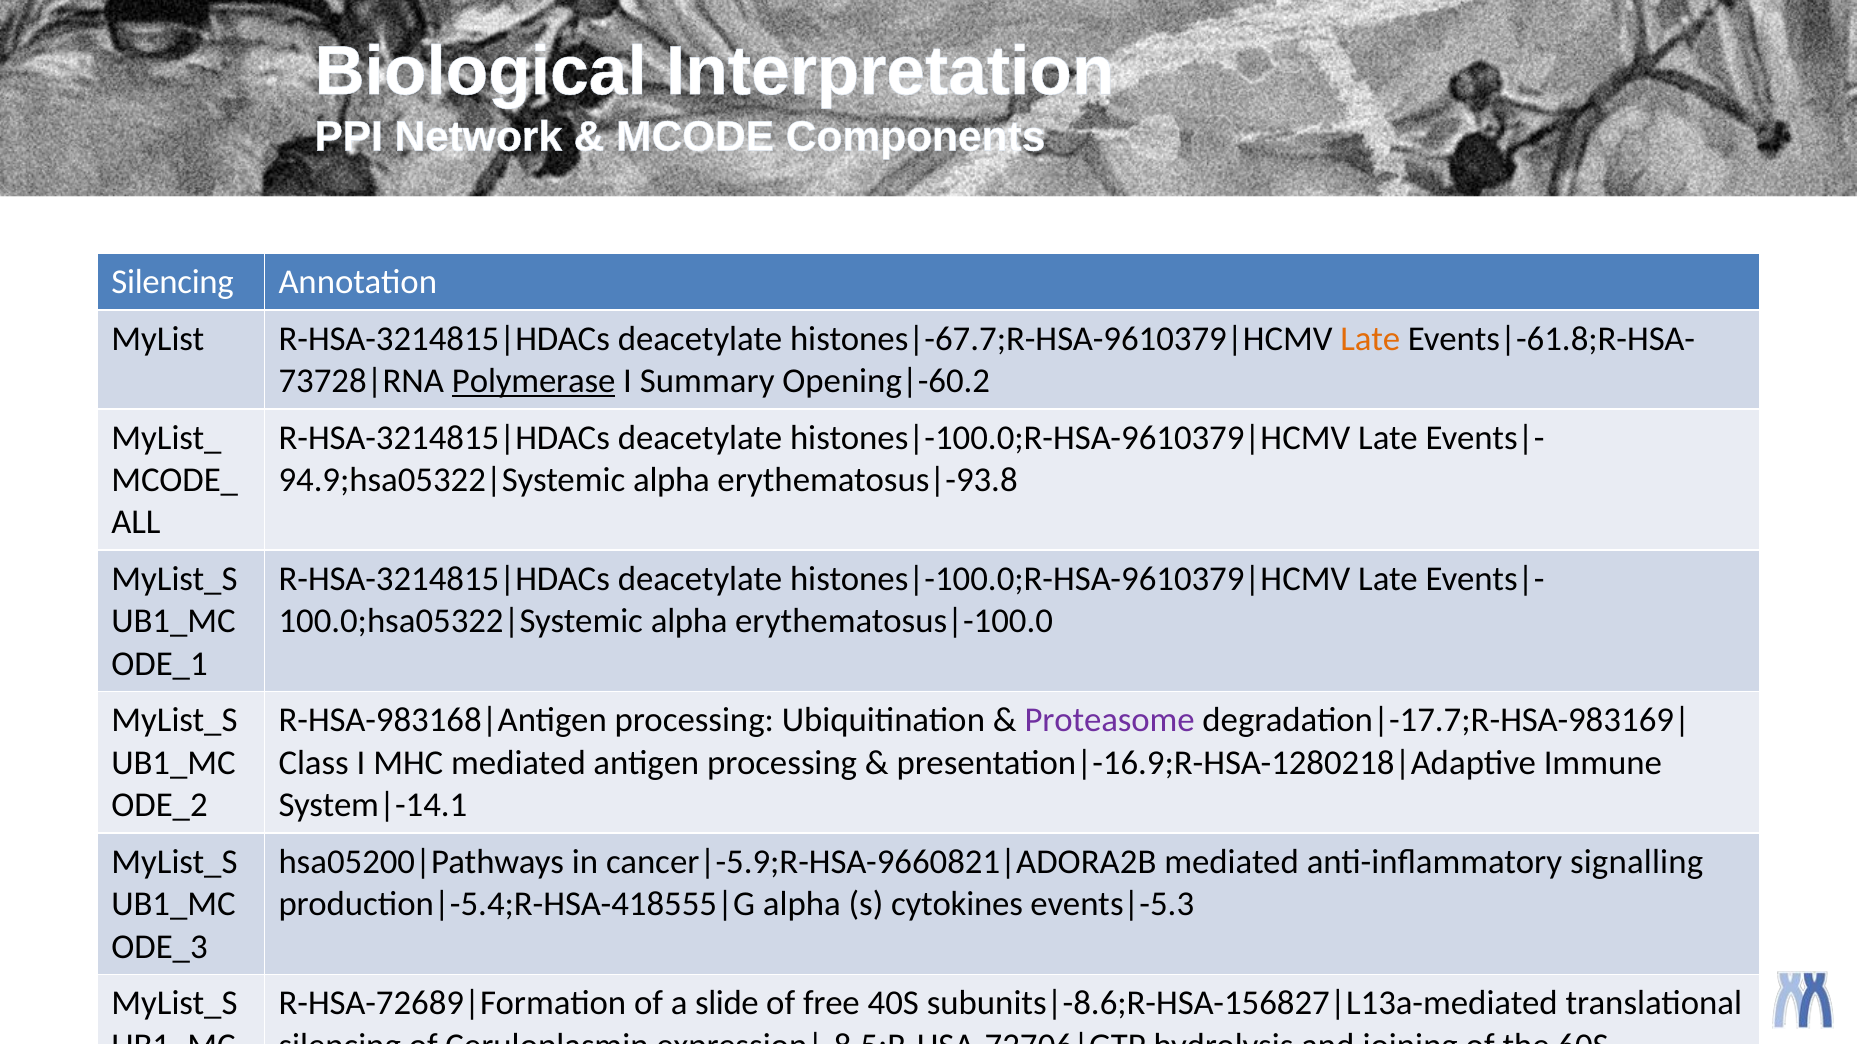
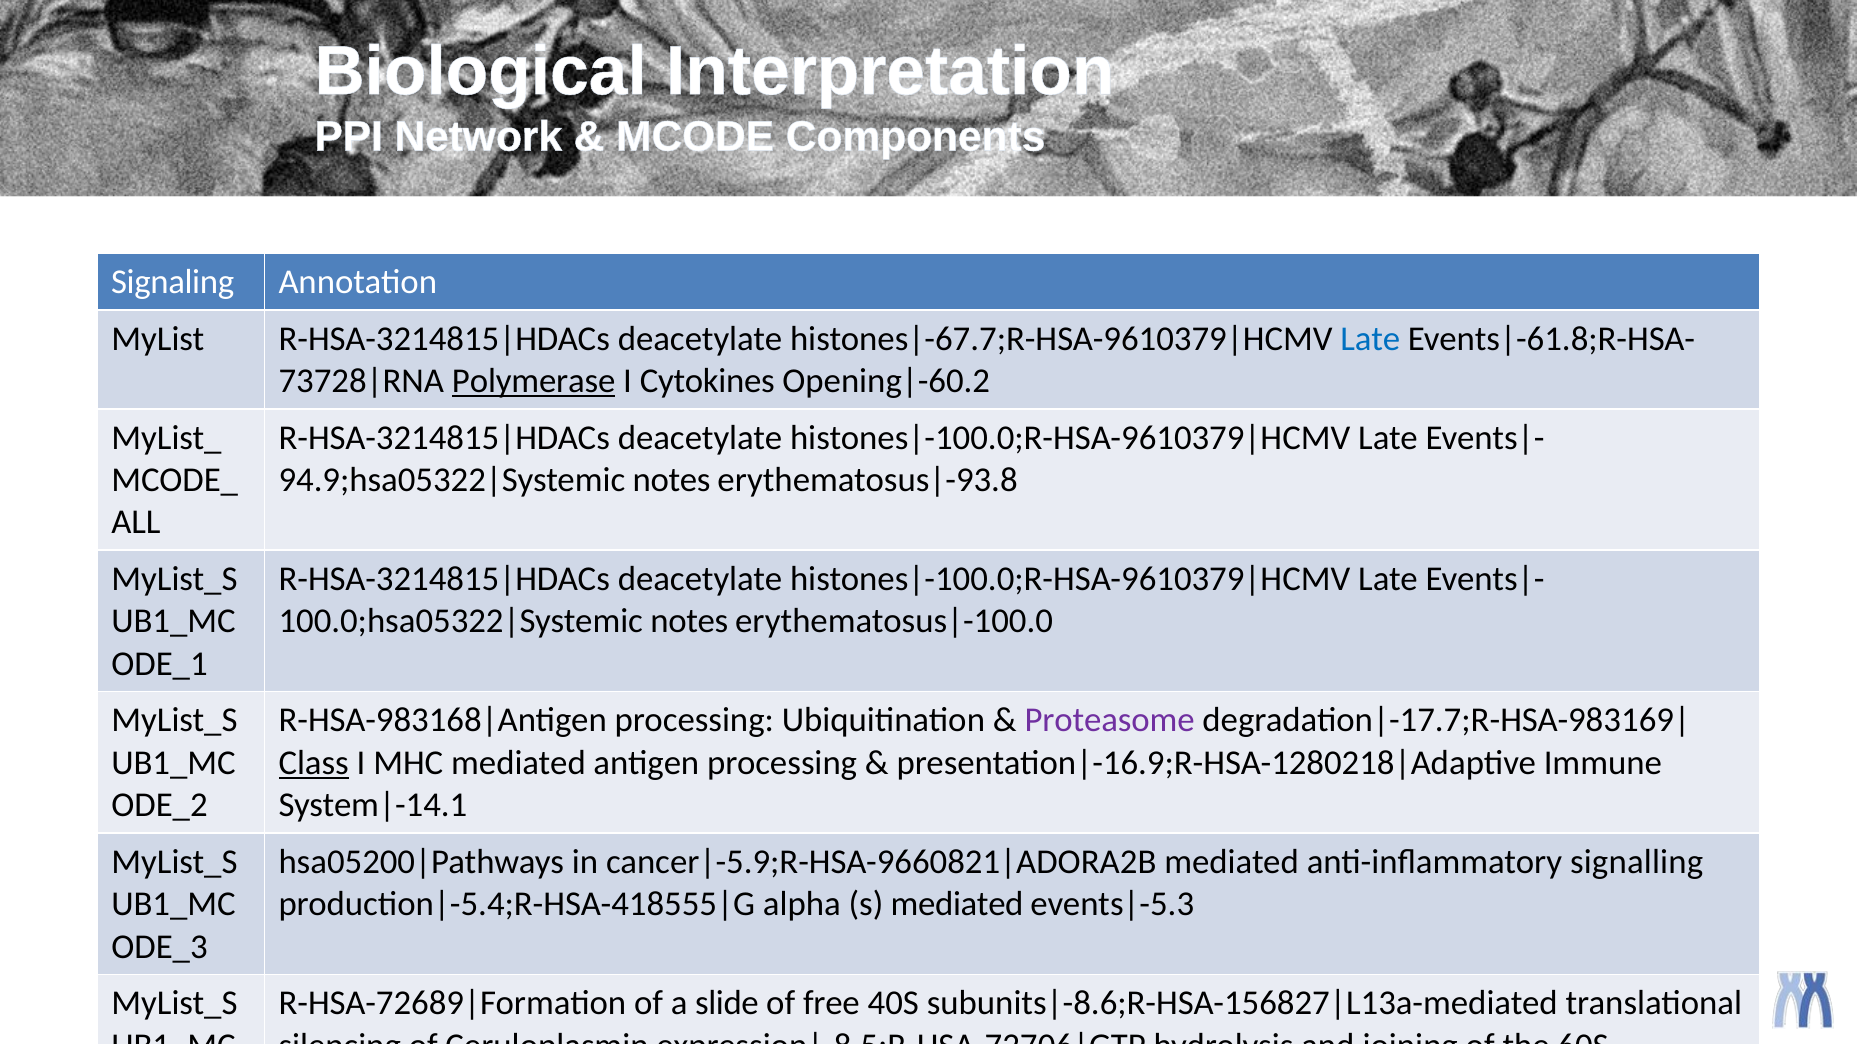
Silencing: Silencing -> Signaling (173, 282)
Late colour: orange -> blue (1370, 339)
Summary: Summary -> Cytokines (707, 381)
alpha: alpha -> notes (672, 480)
alpha: alpha -> notes (689, 622)
Class underline: none -> present (314, 763)
s cytokines: cytokines -> mediated (957, 905)
